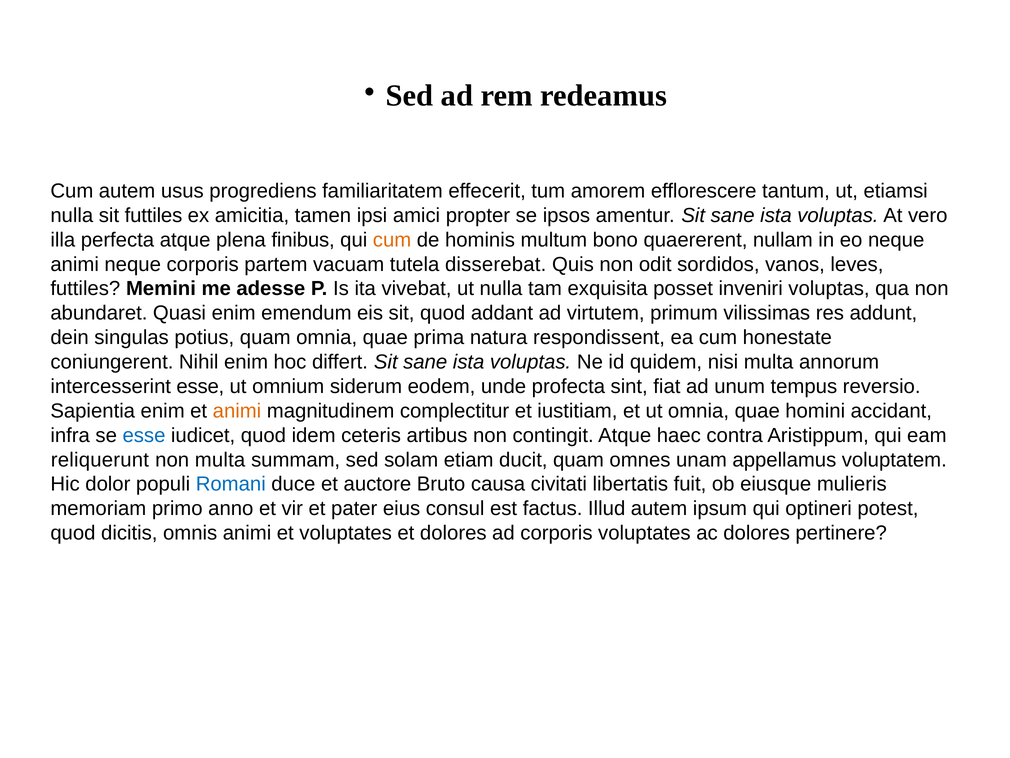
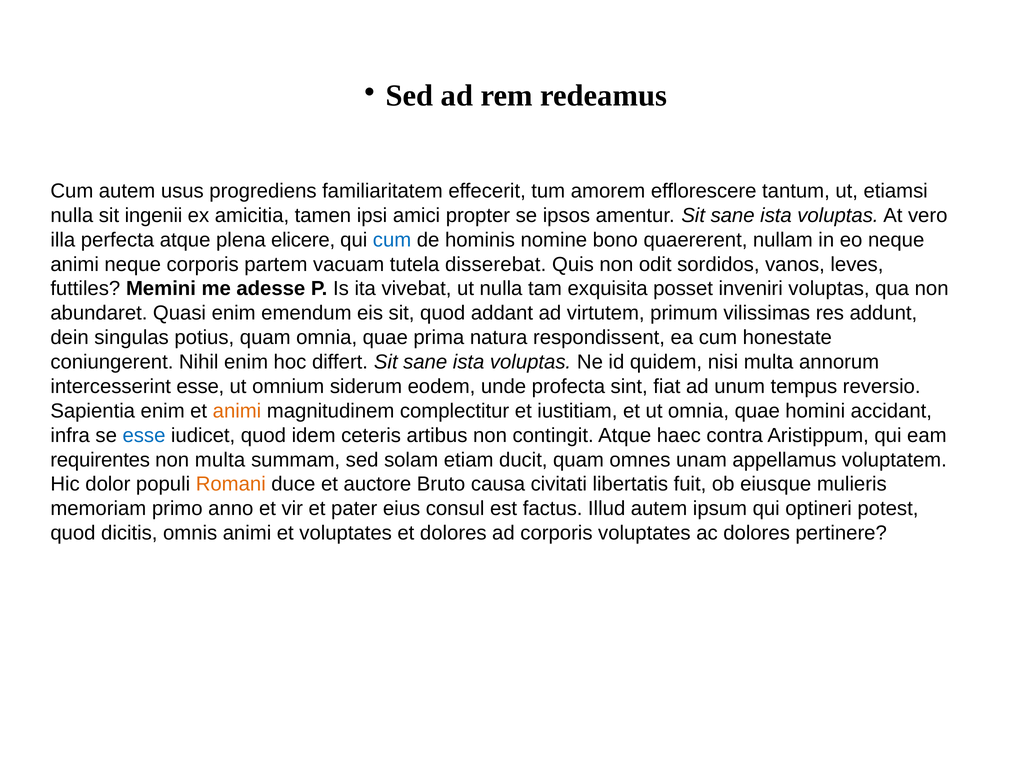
sit futtiles: futtiles -> ingenii (154, 215)
finibus: finibus -> elicere (303, 240)
cum colour: orange -> blue (392, 240)
multum: multum -> nomine (554, 240)
reliquerunt: reliquerunt -> requirentes (100, 459)
Romani colour: blue -> orange (231, 484)
